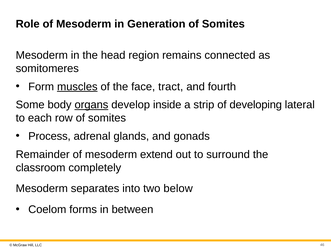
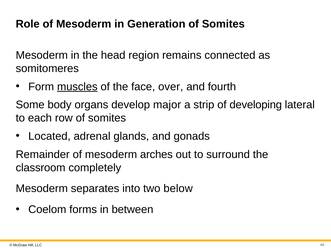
tract: tract -> over (171, 87)
organs underline: present -> none (91, 105)
inside: inside -> major (167, 105)
Process: Process -> Located (49, 136)
extend: extend -> arches (156, 155)
